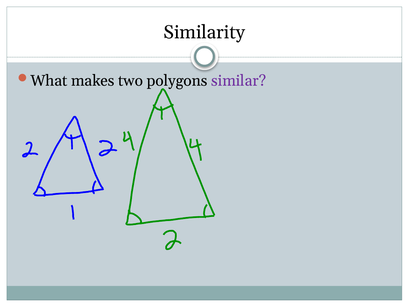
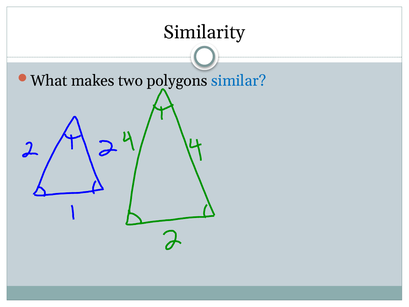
similar colour: purple -> blue (239, 81)
